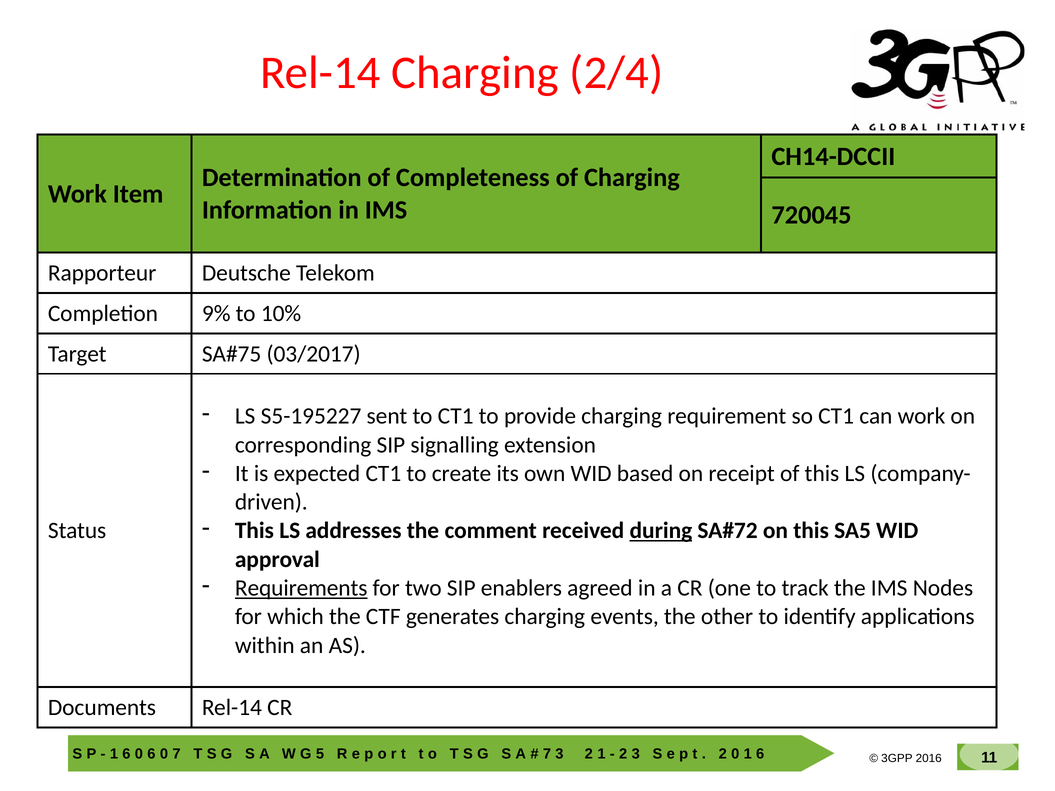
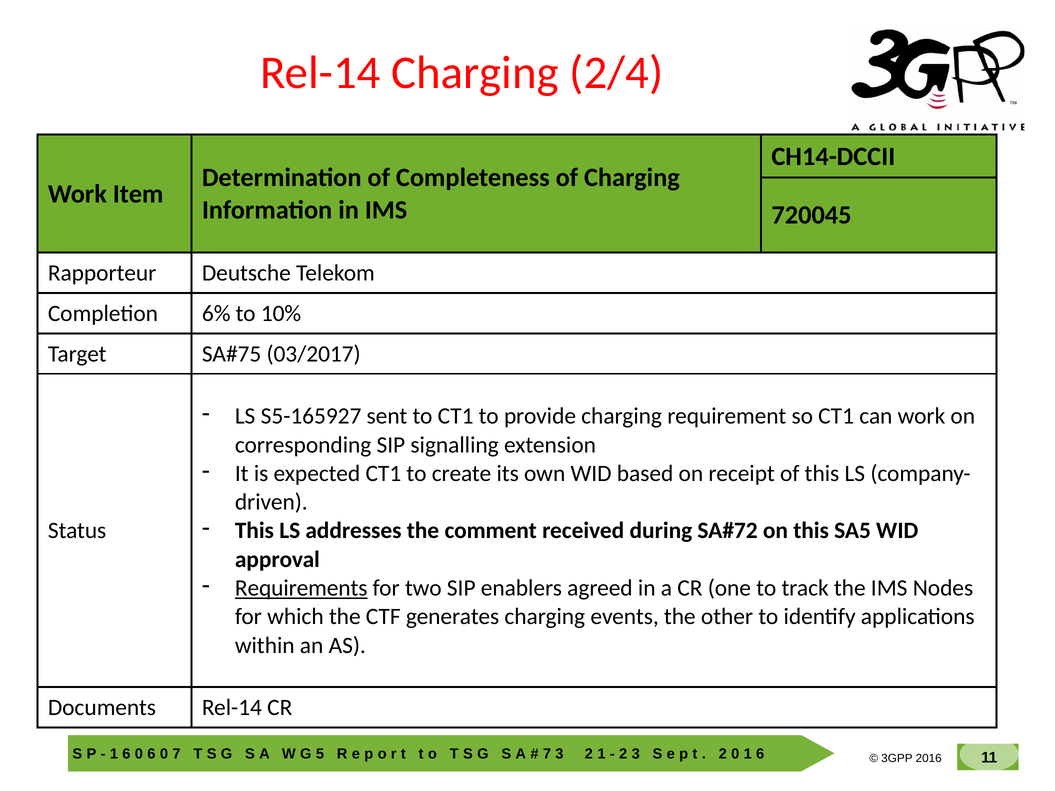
9%: 9% -> 6% (216, 313)
S5-195227: S5-195227 -> S5-165927 (311, 416)
during underline: present -> none (661, 531)
